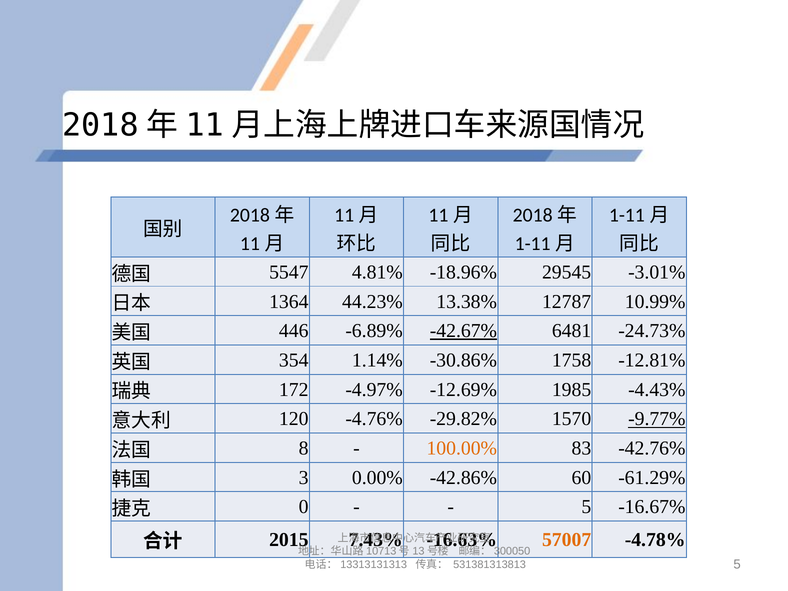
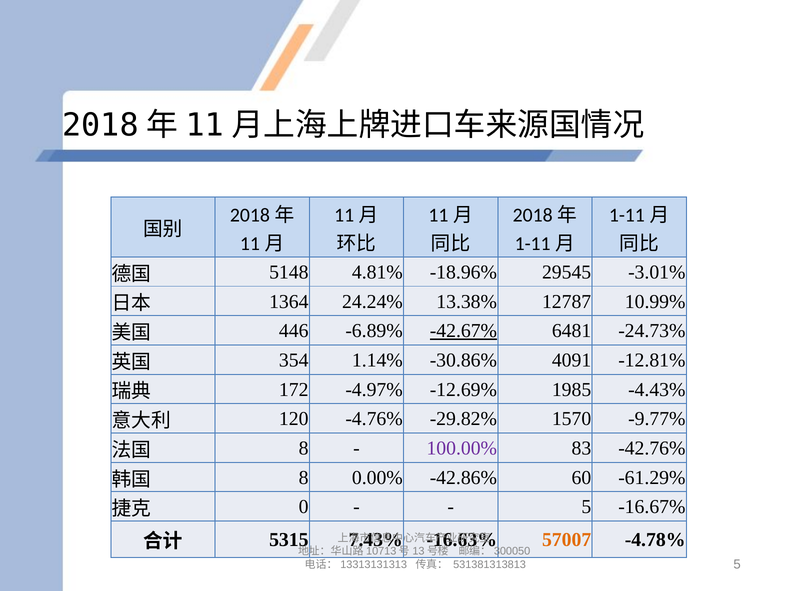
5547: 5547 -> 5148 (289, 272)
44.23%: 44.23% -> 24.24% (372, 302)
1758: 1758 -> 4091 (572, 360)
-9.77% underline: present -> none (657, 419)
100.00% colour: orange -> purple (462, 448)
3: 3 -> 8 (304, 478)
2015: 2015 -> 5315 (289, 540)
